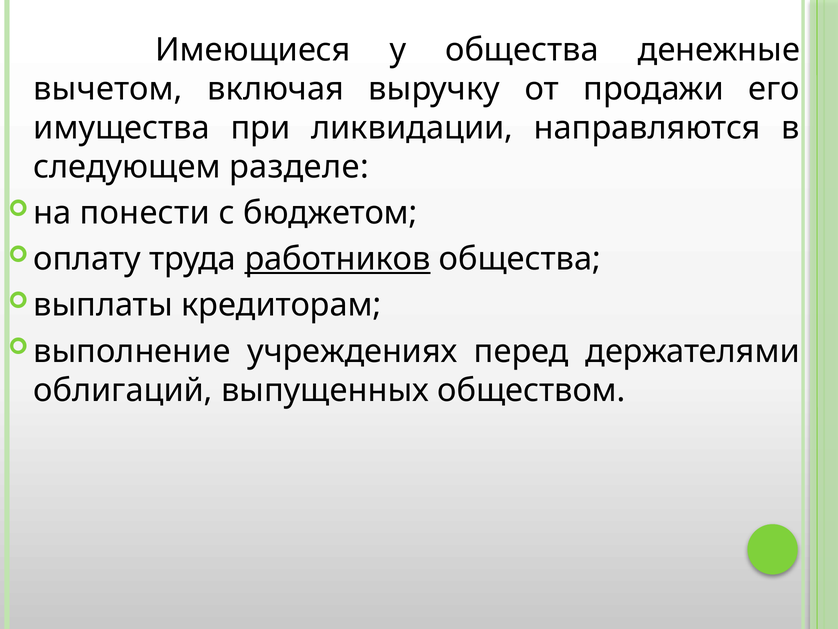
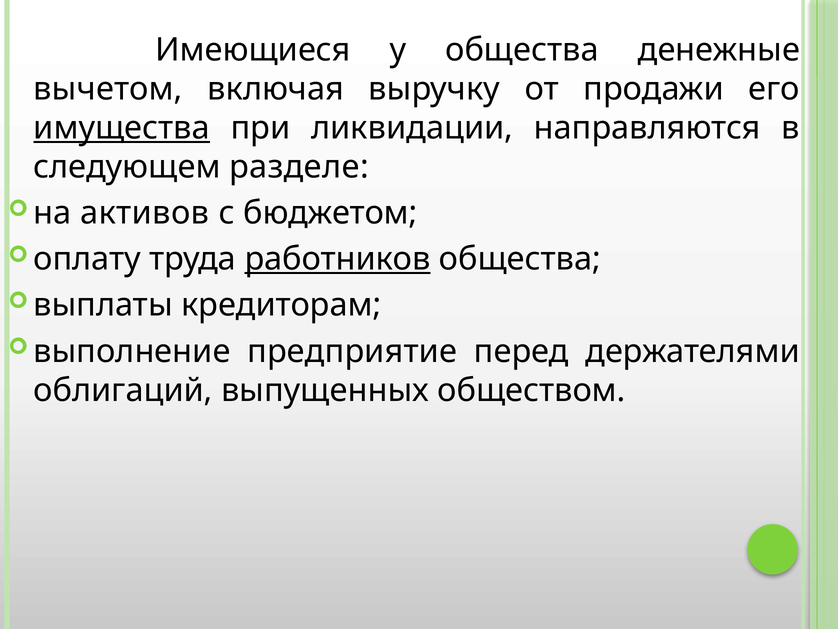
имущества underline: none -> present (122, 128)
понести: понести -> активов (145, 213)
учреждениях: учреждениях -> предприятие (352, 351)
